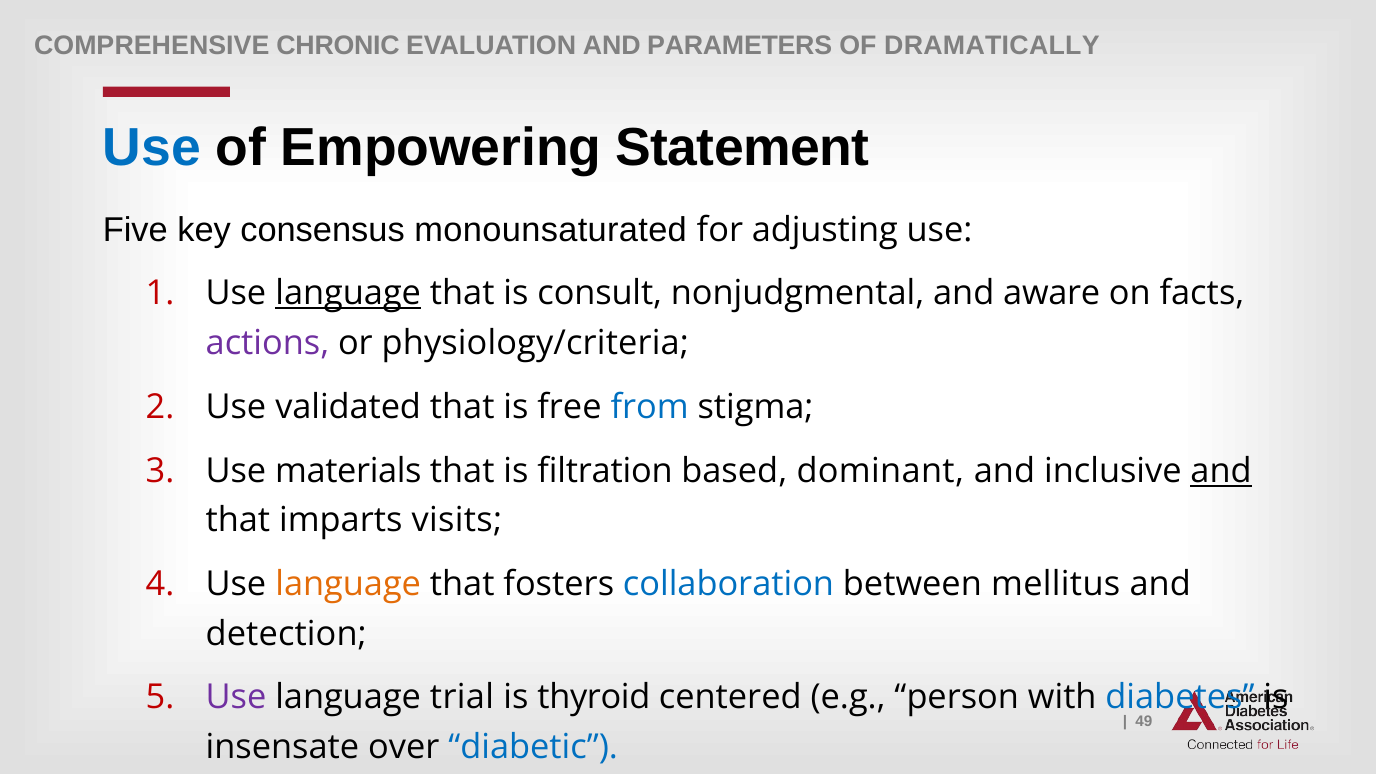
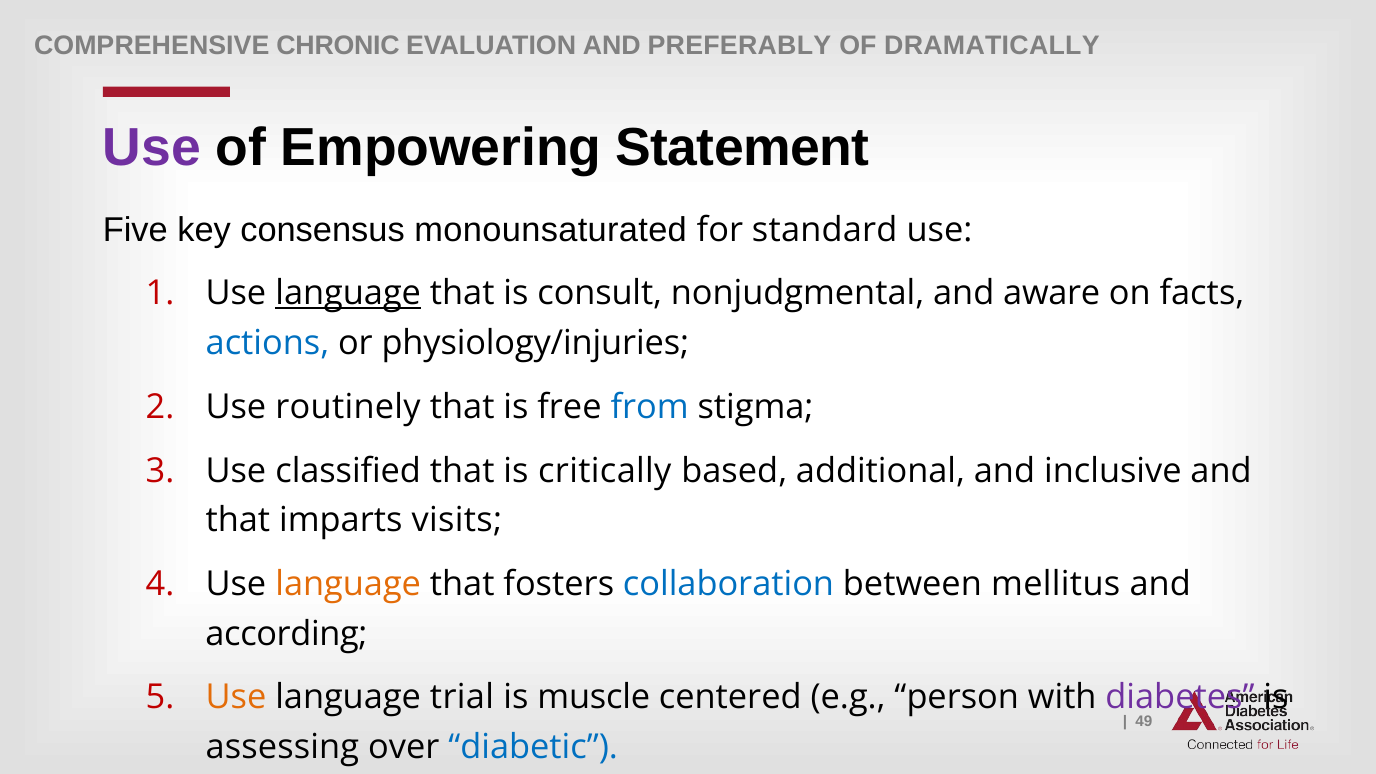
PARAMETERS: PARAMETERS -> PREFERABLY (739, 45)
Use colour: blue -> purple (152, 148)
adjusting: adjusting -> standard (825, 230)
actions colour: purple -> blue (267, 343)
physiology/criteria: physiology/criteria -> physiology/injuries (535, 343)
validated: validated -> routinely (348, 407)
materials: materials -> classified (348, 471)
filtration: filtration -> critically (605, 471)
dominant: dominant -> additional (880, 471)
and underline: present -> none (1221, 471)
detection: detection -> according (286, 634)
Use colour: purple -> orange (236, 698)
thyroid: thyroid -> muscle (594, 698)
diabetes colour: blue -> purple (1180, 698)
insensate: insensate -> assessing (282, 747)
